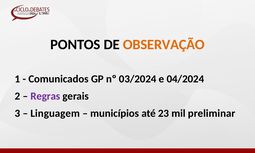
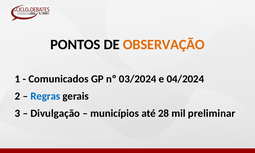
Regras colour: purple -> blue (45, 96)
Linguagem: Linguagem -> Divulgação (55, 113)
23: 23 -> 28 (164, 113)
